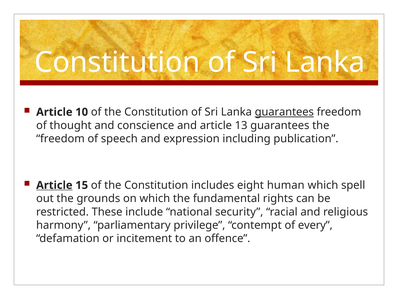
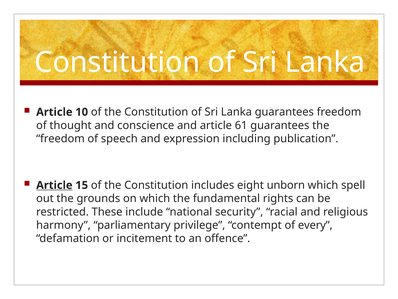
guarantees underline: present -> none (284, 112)
13: 13 -> 61 (241, 125)
human: human -> unborn (286, 185)
